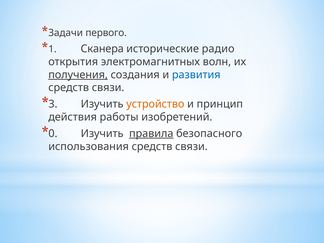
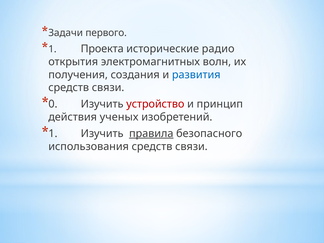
Сканера: Сканера -> Проекта (102, 49)
получения underline: present -> none (78, 75)
3: 3 -> 0 (53, 104)
устройство colour: orange -> red (155, 104)
работы: работы -> ученых (119, 117)
0: 0 -> 1 (53, 134)
